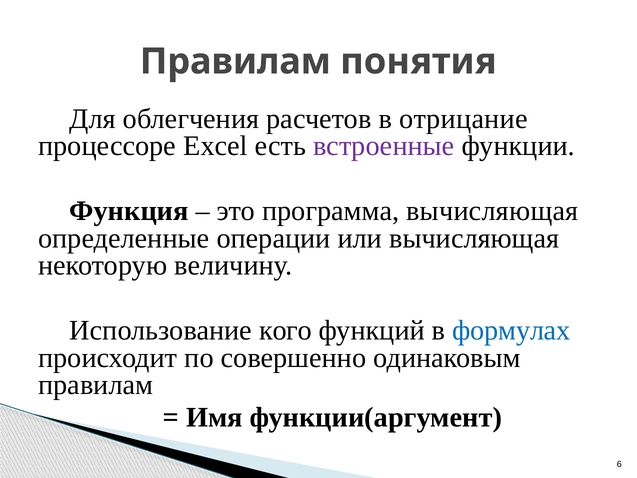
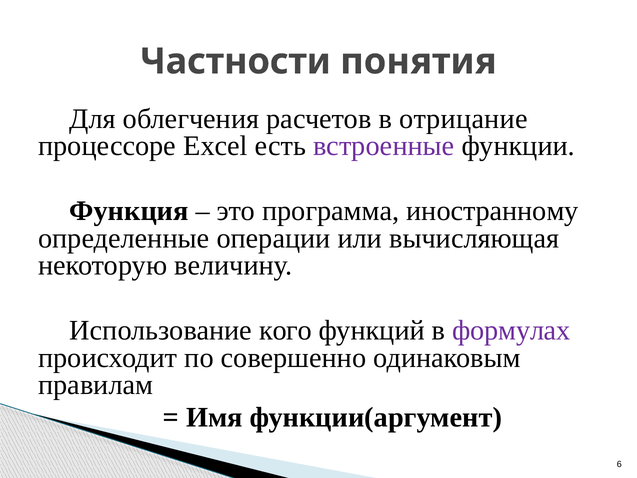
Правилам: Правилам -> Частности (235, 61)
программа вычисляющая: вычисляющая -> иностранному (492, 211)
формулах colour: blue -> purple (511, 330)
